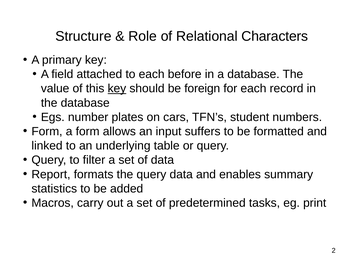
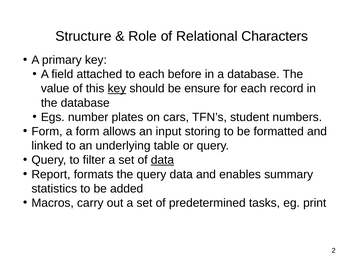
foreign: foreign -> ensure (202, 88)
suffers: suffers -> storing (203, 131)
data underline: none -> present (162, 160)
